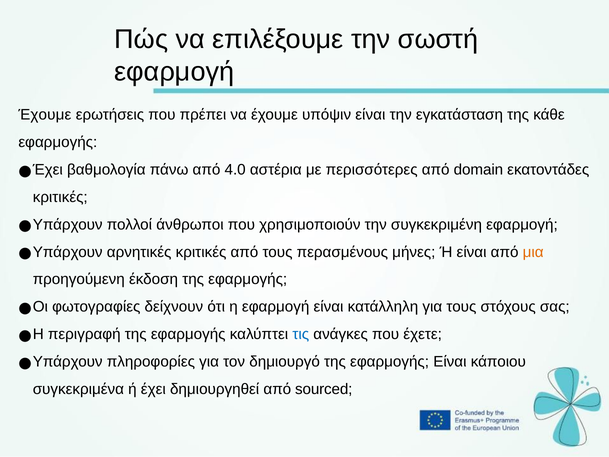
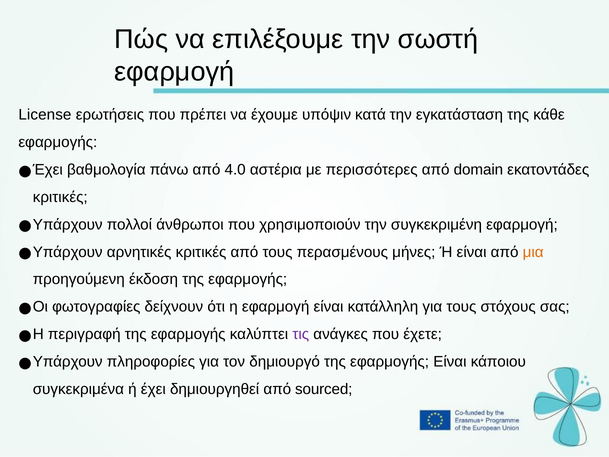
Έχουμε: Έχουμε -> License (45, 115)
υπόψιν είναι: είναι -> κατά (370, 115)
τις colour: blue -> purple (301, 334)
